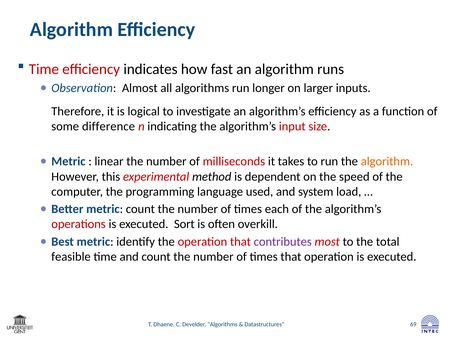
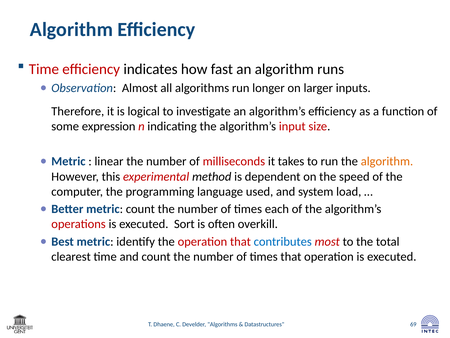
difference: difference -> expression (109, 126)
contributes colour: purple -> blue (283, 241)
feasible: feasible -> clearest (71, 256)
